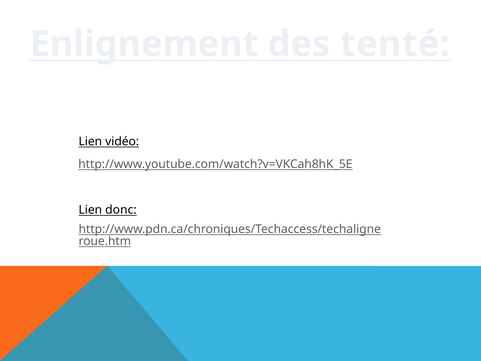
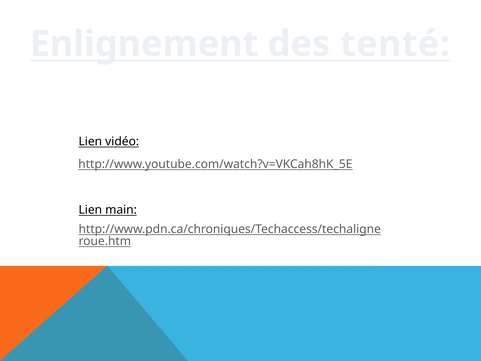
donc: donc -> main (121, 210)
